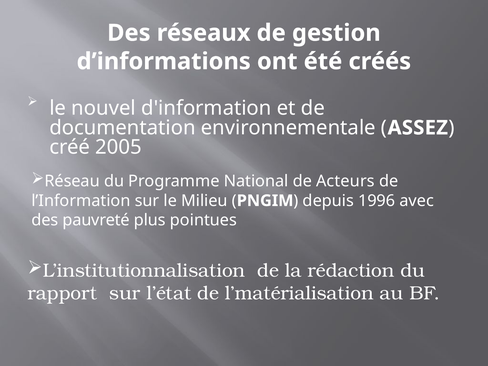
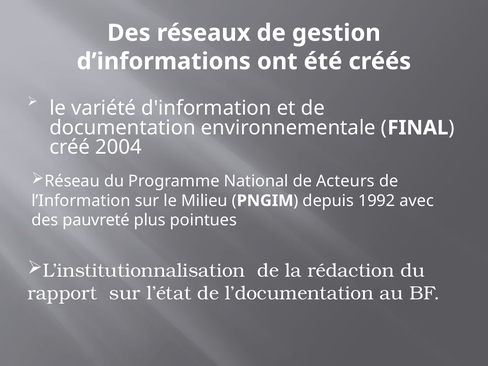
nouvel: nouvel -> variété (104, 108)
ASSEZ: ASSEZ -> FINAL (418, 128)
2005: 2005 -> 2004 (119, 147)
1996: 1996 -> 1992 (377, 201)
l’matérialisation: l’matérialisation -> l’documentation (299, 293)
